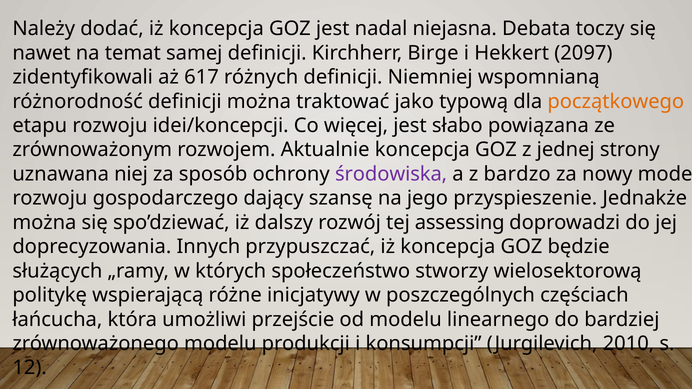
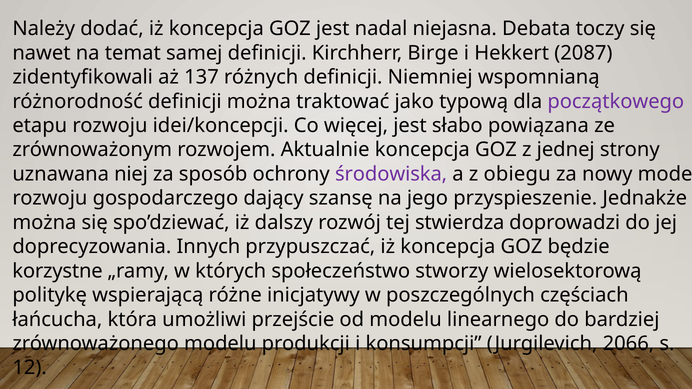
2097: 2097 -> 2087 (583, 53)
617: 617 -> 137 (201, 77)
początkowego colour: orange -> purple (616, 101)
bardzo: bardzo -> obiegu (517, 174)
assessing: assessing -> stwierdza (460, 223)
służących: służących -> korzystne (58, 271)
2010: 2010 -> 2066 (628, 344)
